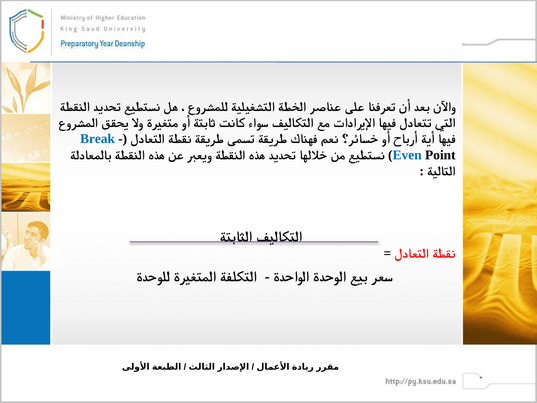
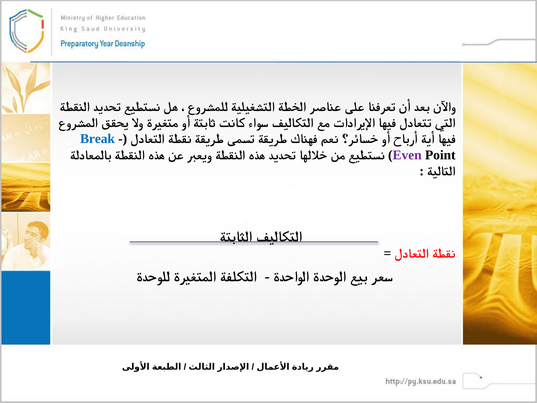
Even colour: blue -> purple (407, 155)
